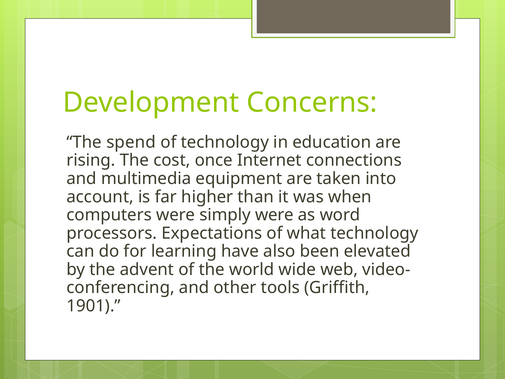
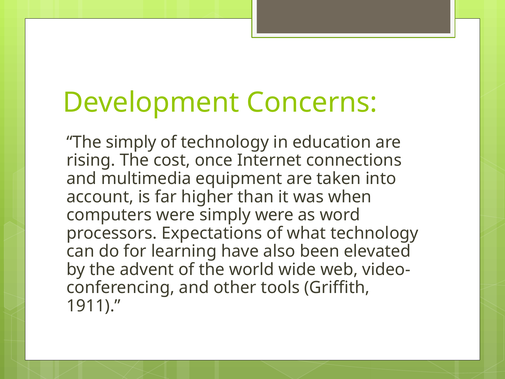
The spend: spend -> simply (131, 142)
1901: 1901 -> 1911 (94, 306)
